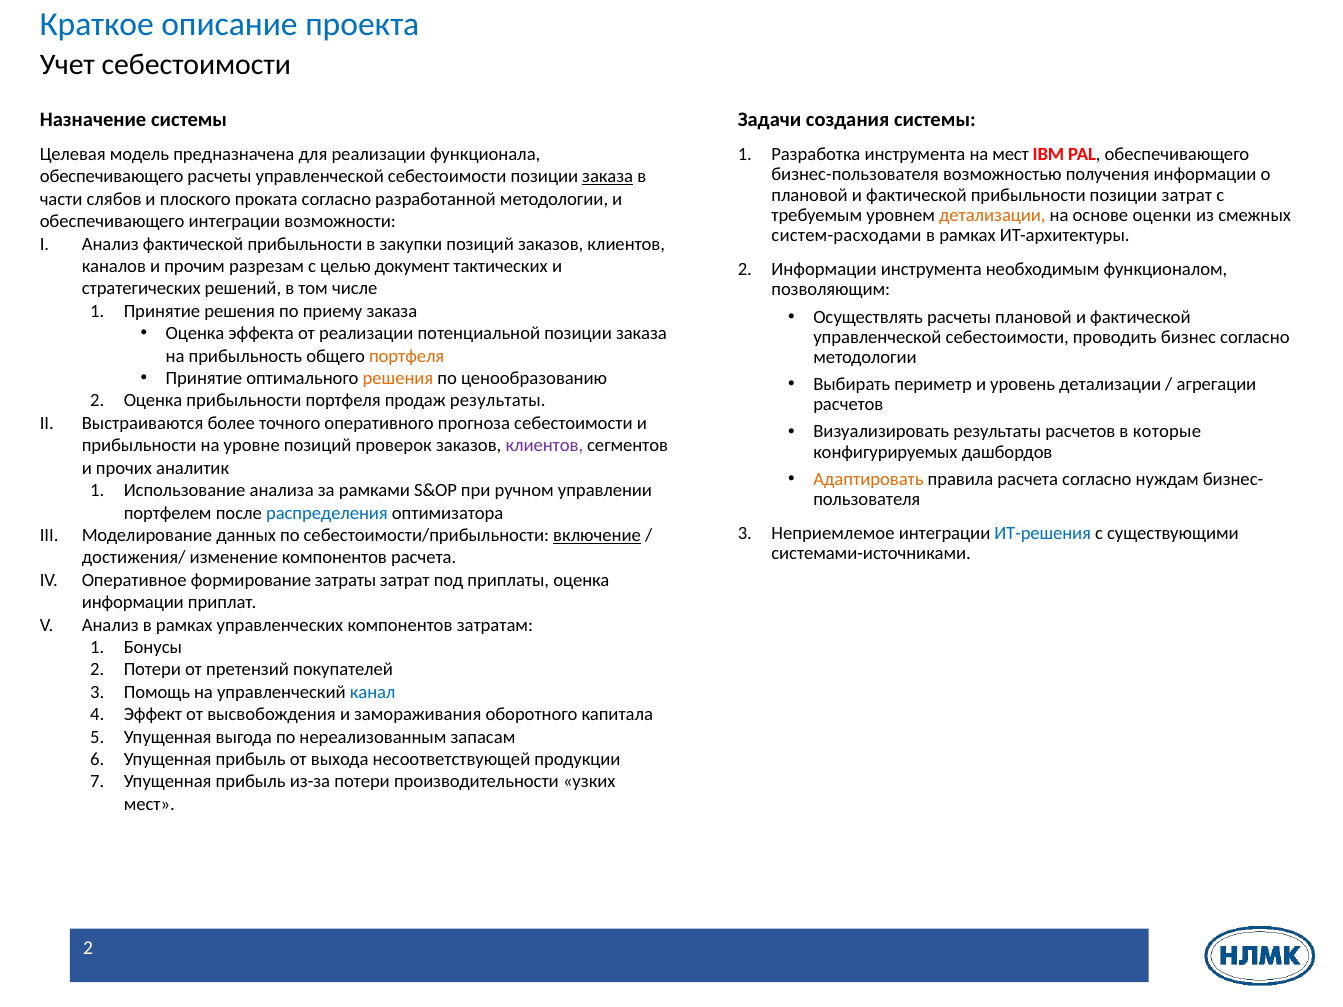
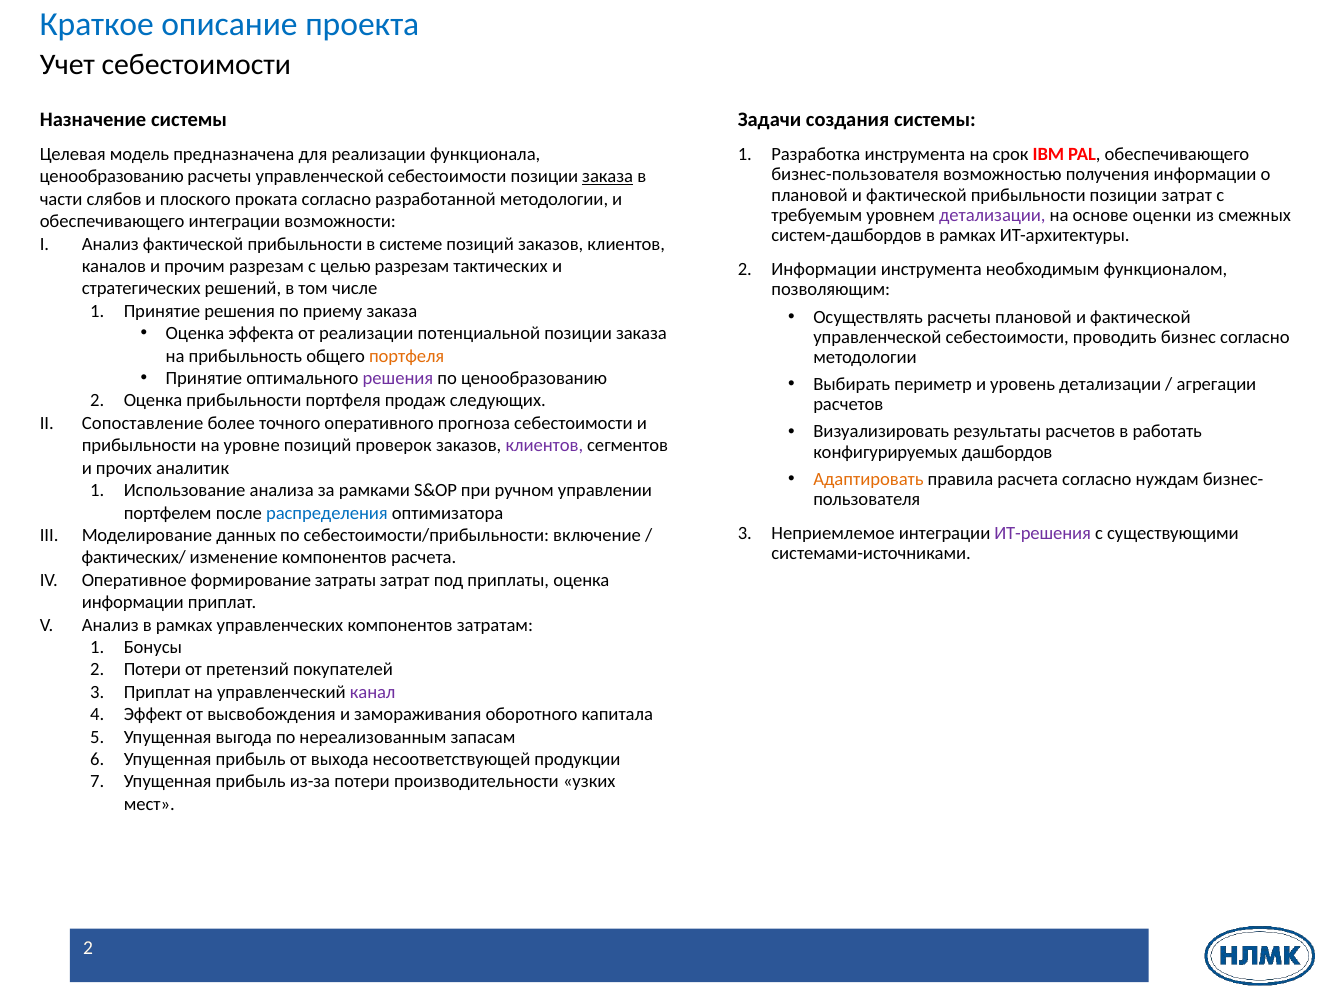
на мест: мест -> срок (1011, 155)
обеспечивающего: обеспечивающего -> ценообразованию (112, 177)
детализации colour: orange -> purple (992, 215)
систем-расходами: систем-расходами -> систем-дашбордов (847, 235)
закупки: закупки -> системе (411, 244)
целью документ: документ -> разрезам (412, 266)
решения colour: orange -> purple (398, 378)
продаж результаты: результаты -> следующих (498, 401)
Выстраиваются: Выстраиваются -> Сопоставление (143, 423)
которые: которые -> работать (1167, 432)
ИТ-решения colour: blue -> purple (1043, 534)
включение underline: present -> none (597, 535)
достижения/: достижения/ -> фактических/ (134, 558)
Помощь: Помощь -> Приплат (157, 692)
канал colour: blue -> purple (373, 692)
